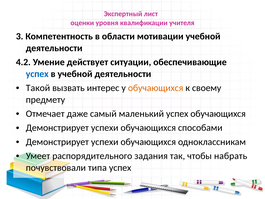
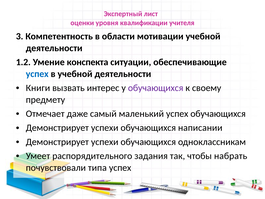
4.2: 4.2 -> 1.2 (23, 62)
действует: действует -> конспекта (88, 62)
Такой: Такой -> Книги (38, 88)
обучающихся colour: orange -> purple (156, 88)
способами: способами -> написании (200, 128)
